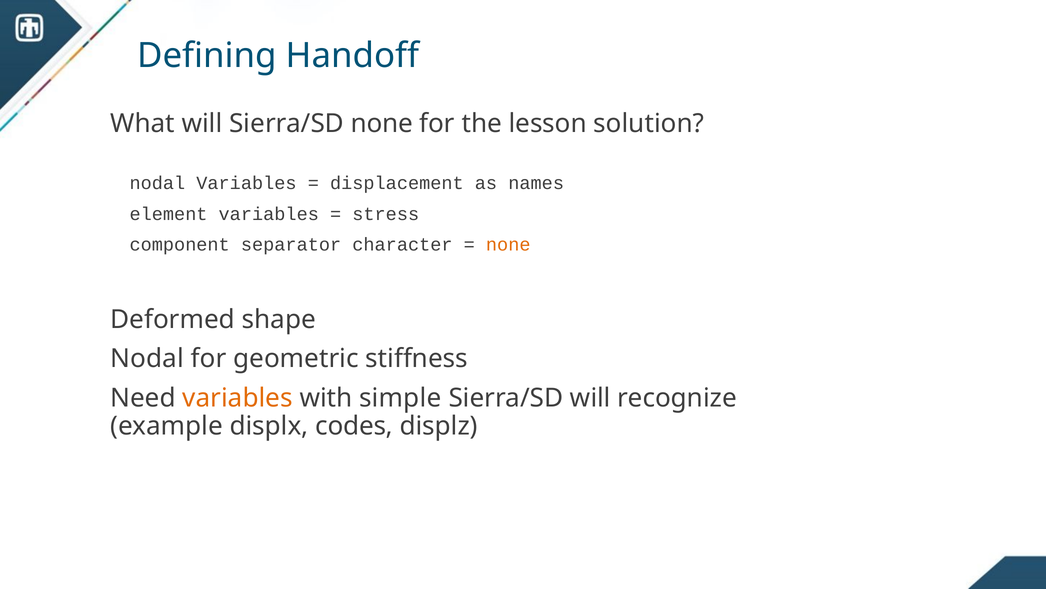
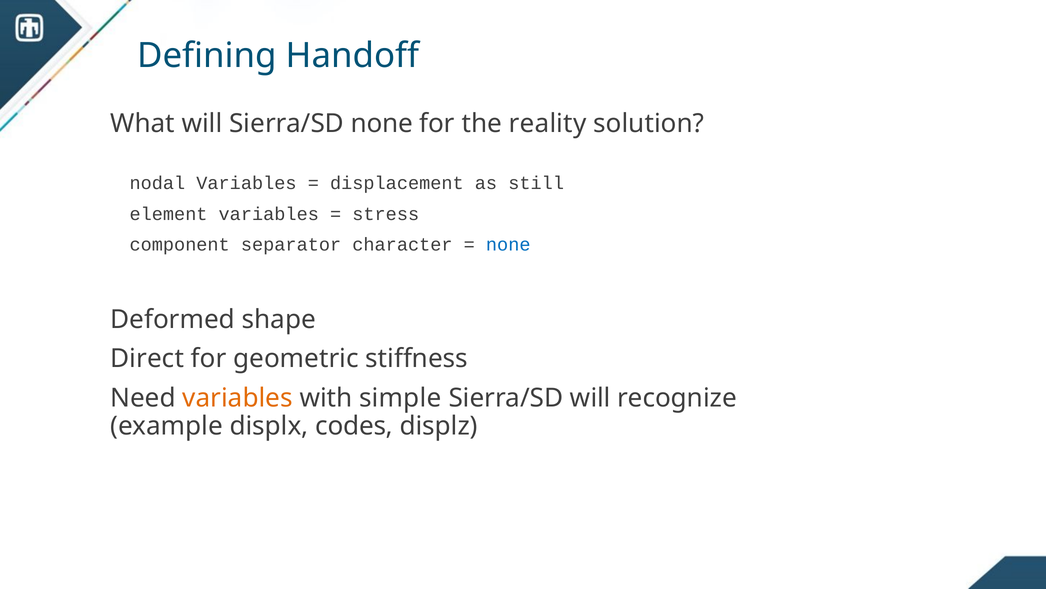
lesson: lesson -> reality (548, 124)
names: names -> still (536, 183)
none colour: orange -> blue (508, 245)
Nodal: Nodal -> Direct (147, 358)
